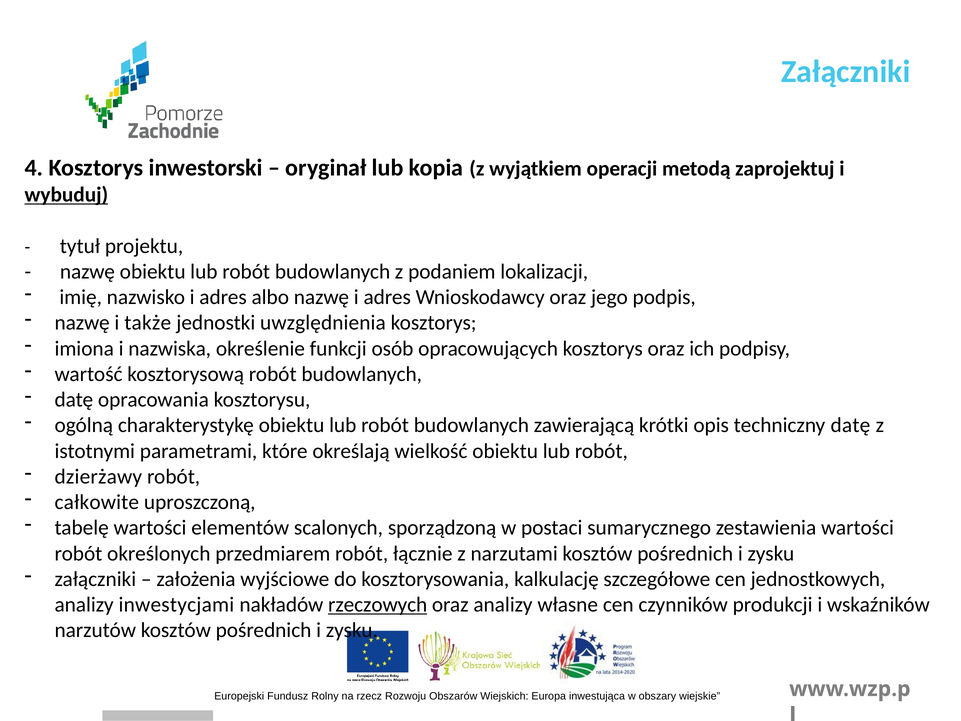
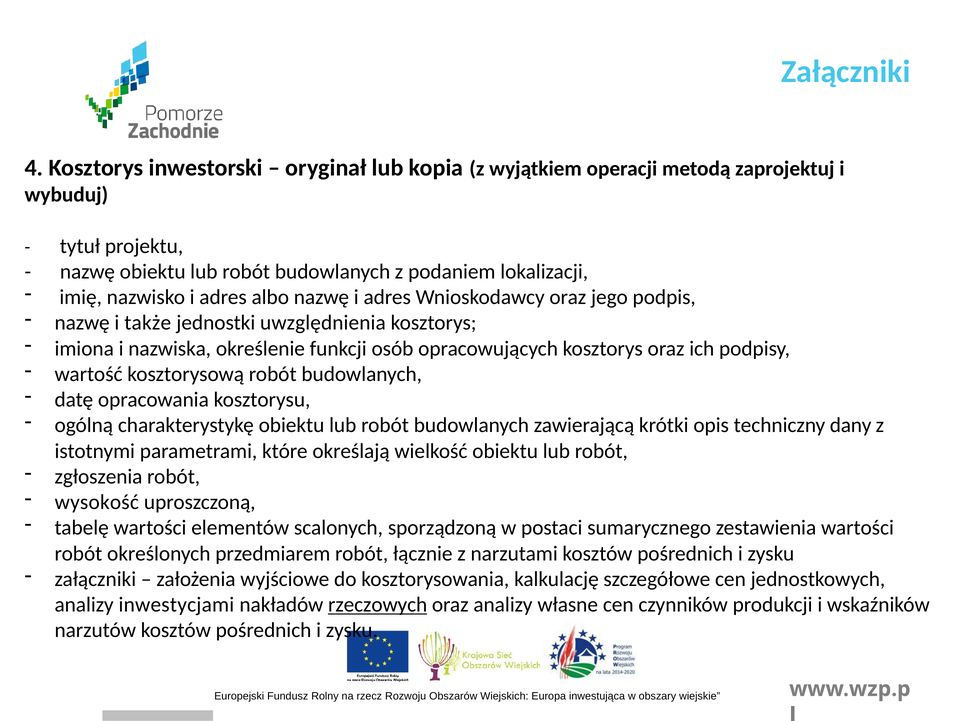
wybuduj underline: present -> none (66, 195)
techniczny datę: datę -> dany (851, 425)
dzierżawy: dzierżawy -> zgłoszenia (98, 476)
całkowite: całkowite -> wysokość (97, 502)
